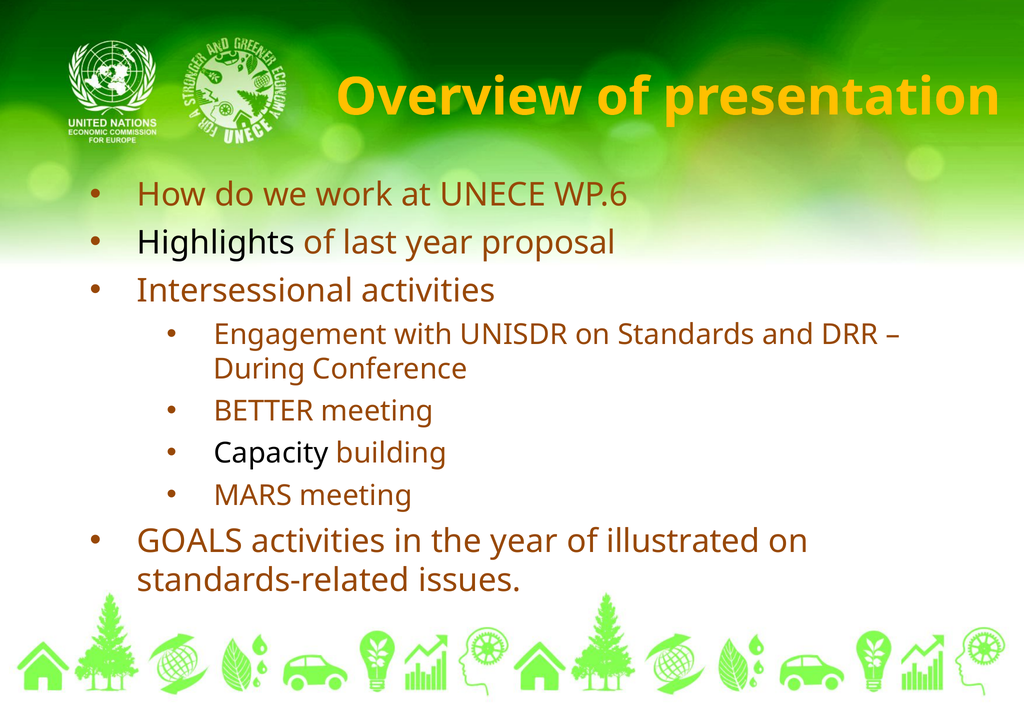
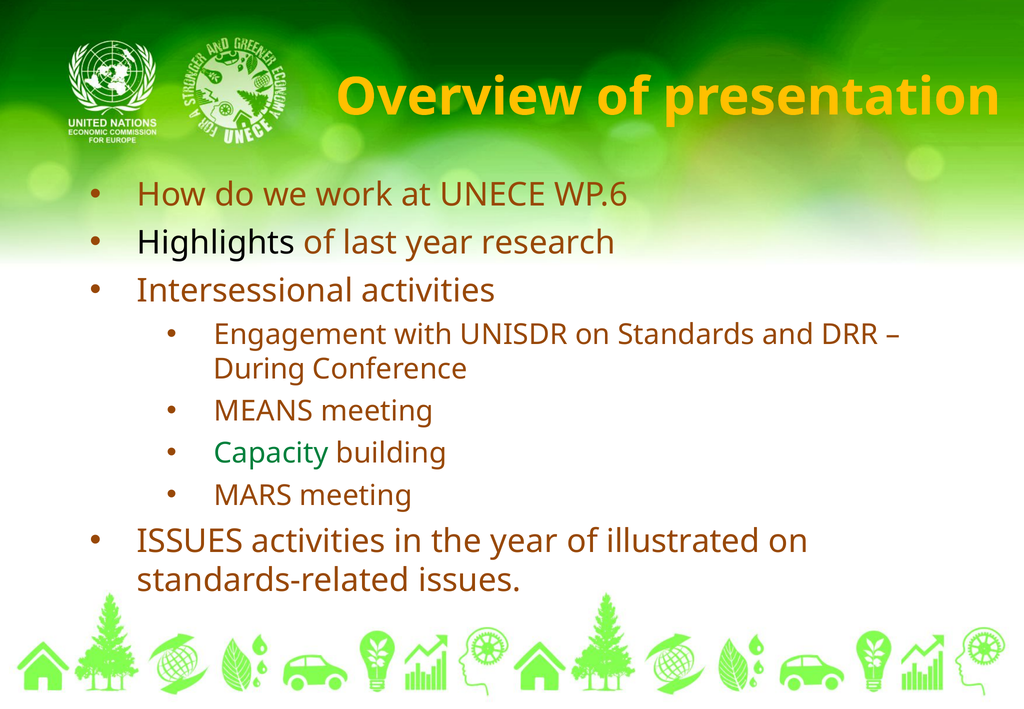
proposal: proposal -> research (548, 243)
BETTER: BETTER -> MEANS (263, 411)
Capacity colour: black -> green (271, 453)
GOALS: GOALS -> ISSUES (190, 541)
